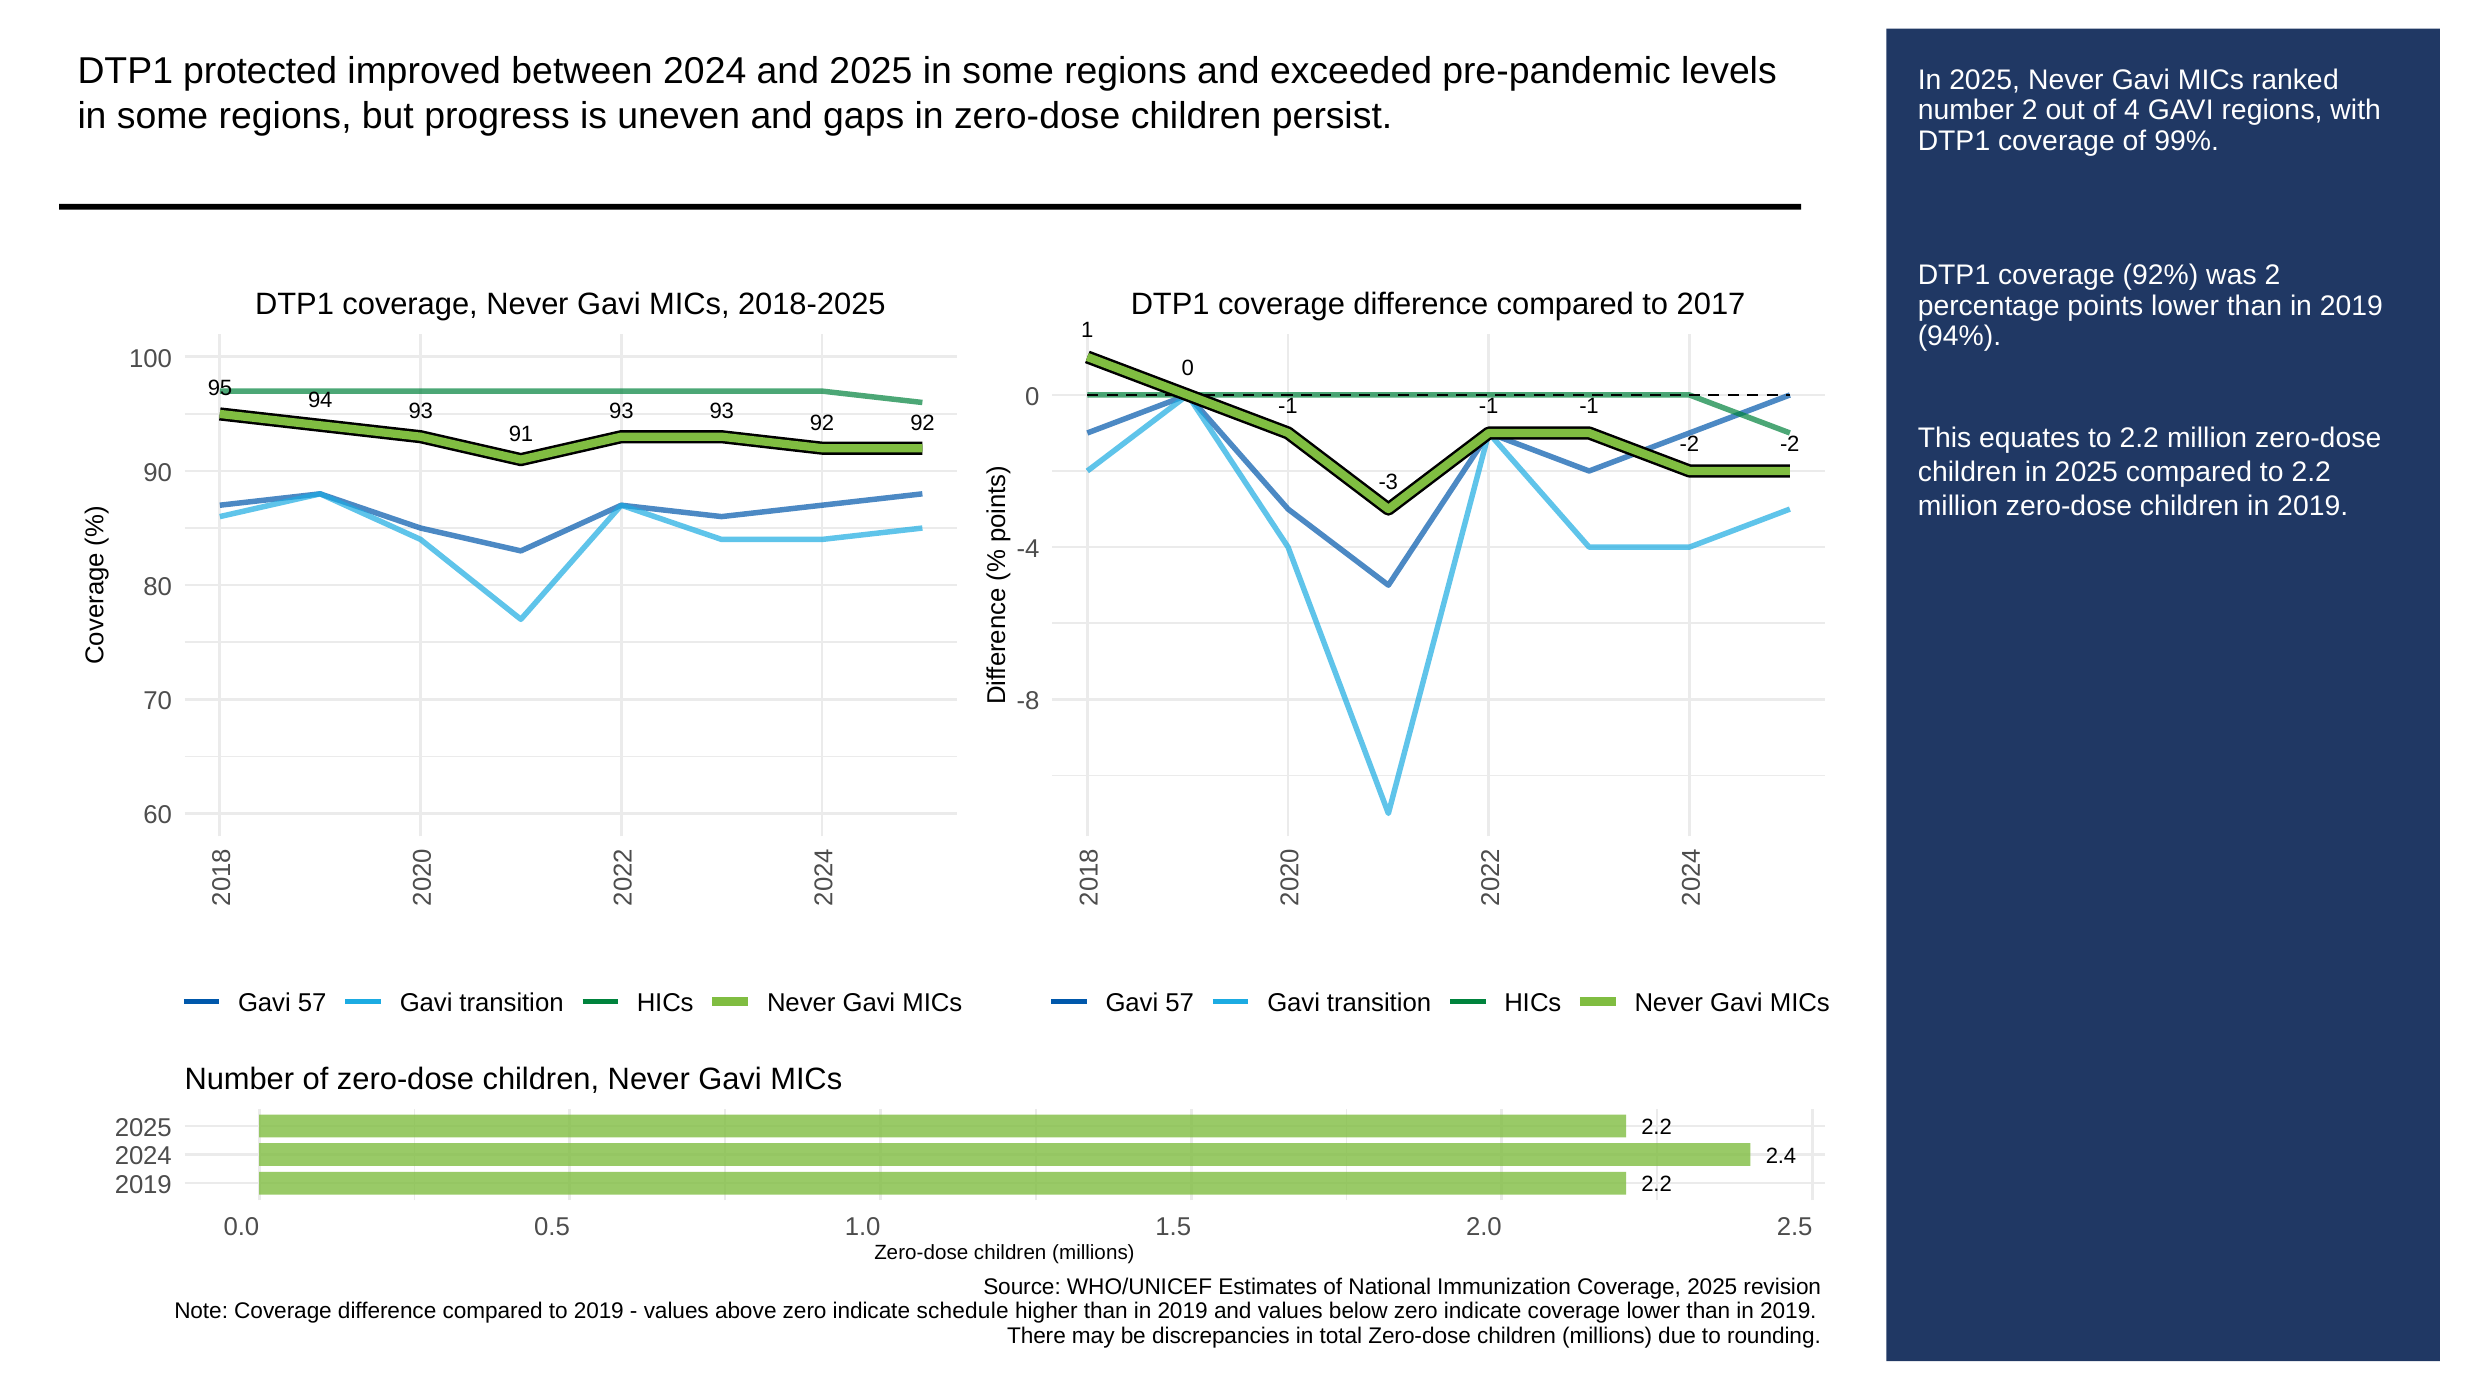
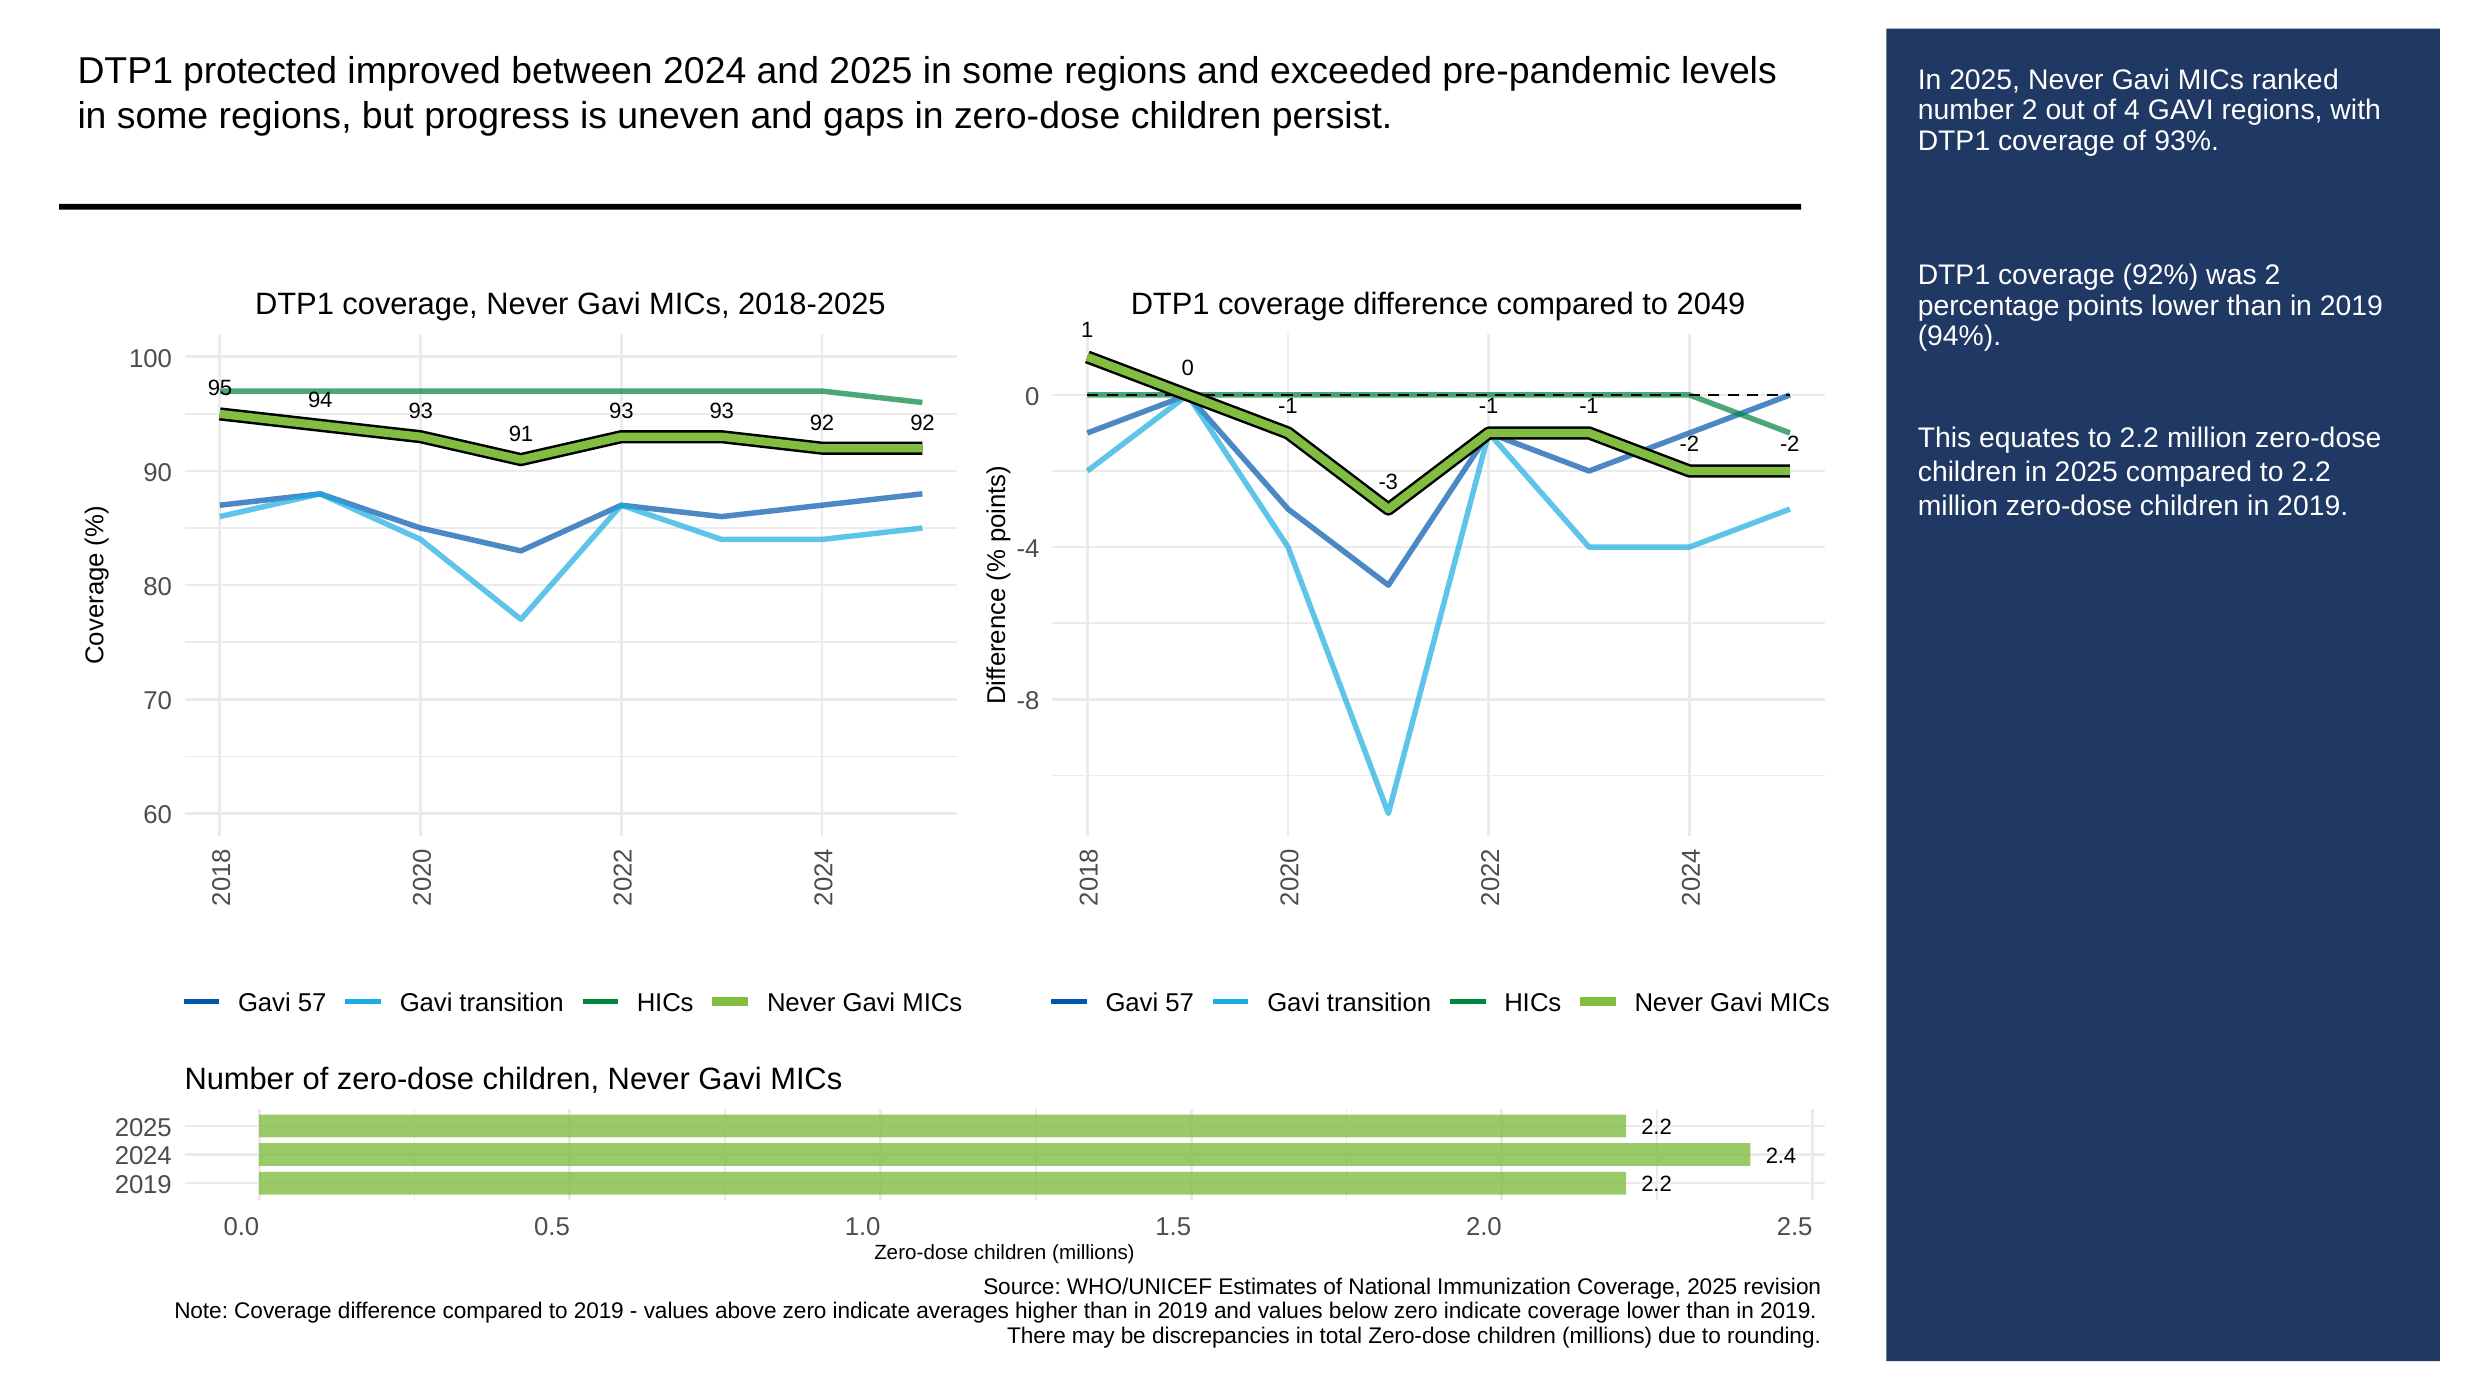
99%: 99% -> 93% (2187, 141)
2017: 2017 -> 2049 (1711, 304)
schedule: schedule -> averages (963, 1311)
